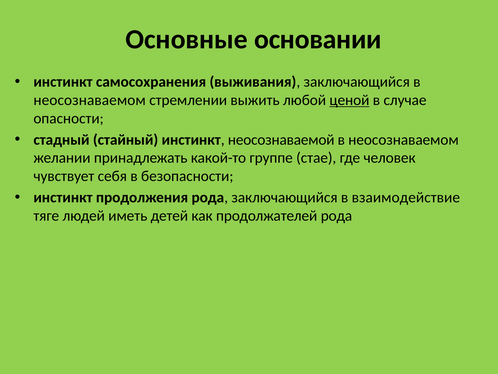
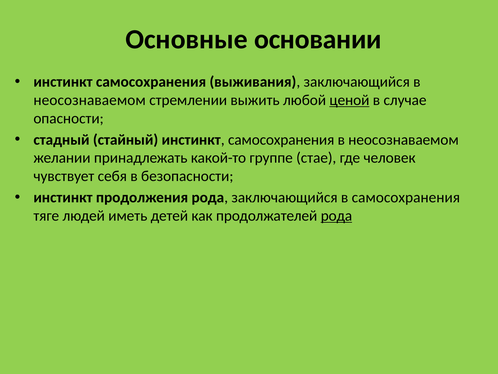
стайный инстинкт неосознаваемой: неосознаваемой -> самосохранения (281, 139)
в взаимодействие: взаимодействие -> самосохранения (406, 197)
рода underline: none -> present (336, 215)
